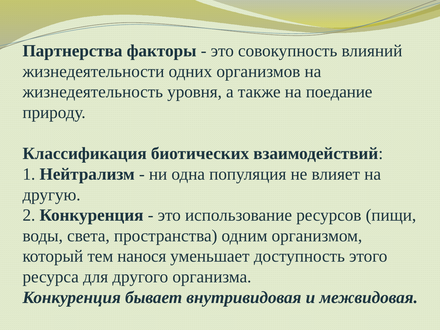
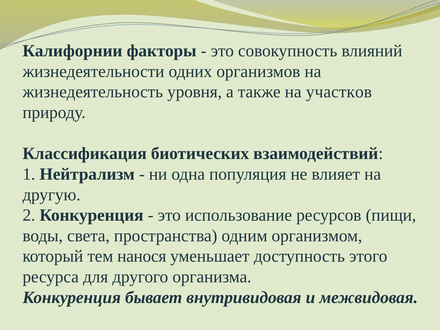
Партнерства: Партнерства -> Калифорнии (72, 51)
поедание: поедание -> участков (339, 92)
